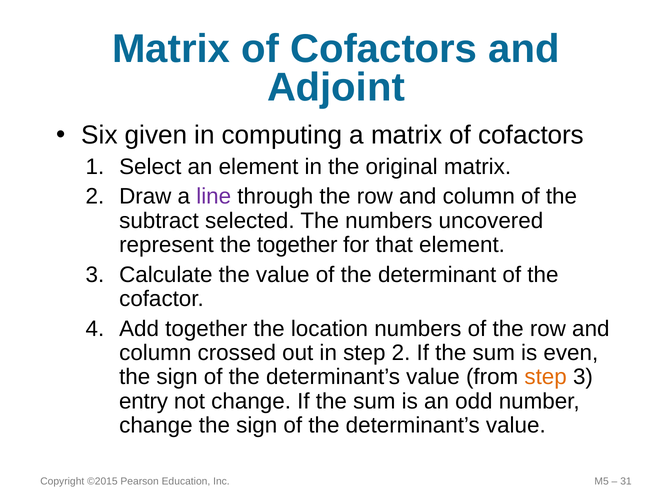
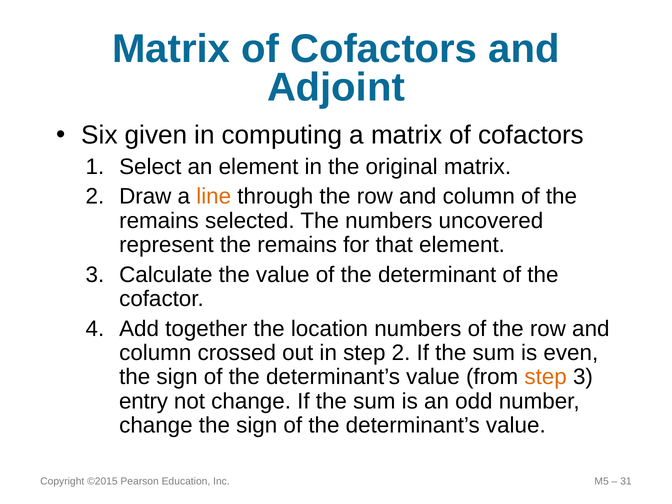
line colour: purple -> orange (214, 197)
subtract: subtract -> remains (159, 221)
represent the together: together -> remains (297, 245)
